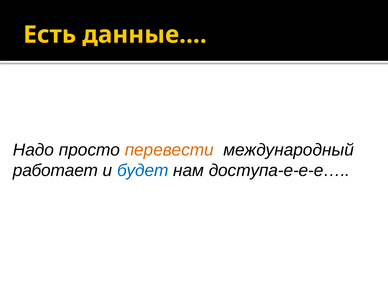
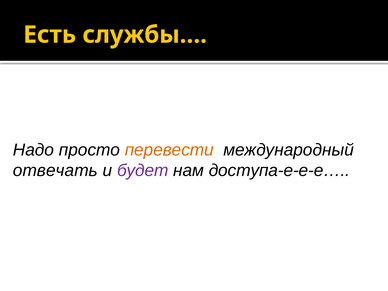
данные…: данные… -> службы… (145, 35)
работает: работает -> отвечать (55, 171)
будет colour: blue -> purple (143, 171)
